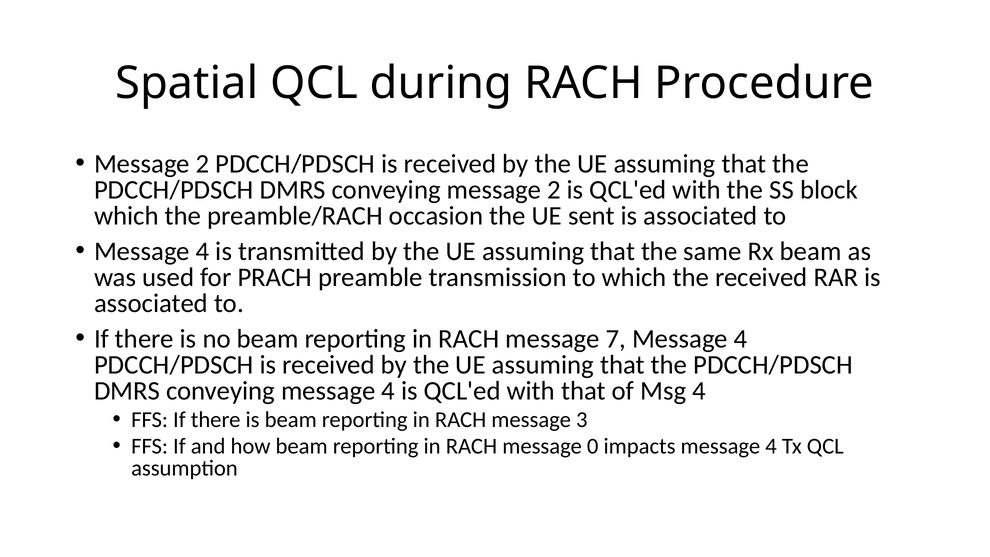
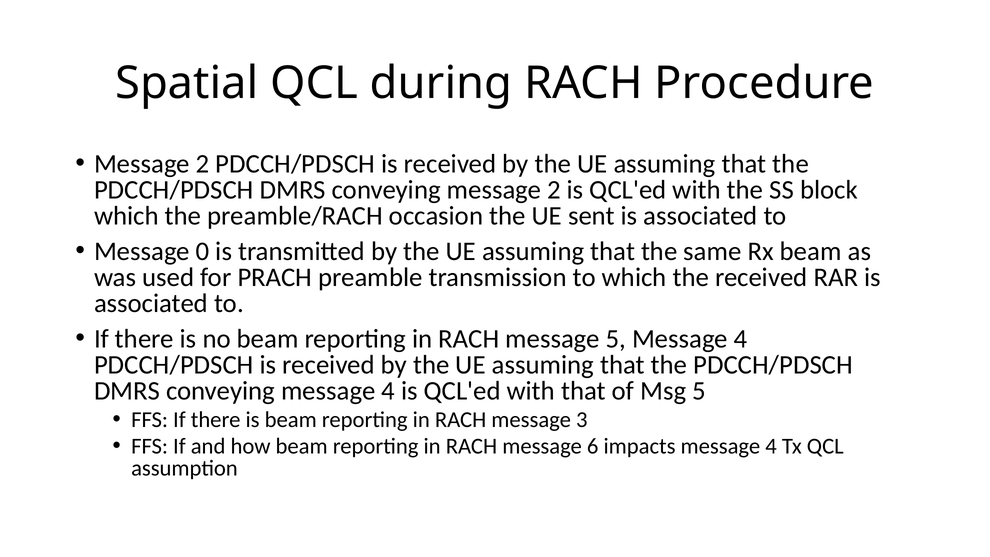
4: 4 -> 0 (203, 251)
message 7: 7 -> 5 (616, 339)
Msg 4: 4 -> 5 (699, 391)
0: 0 -> 6 (593, 446)
